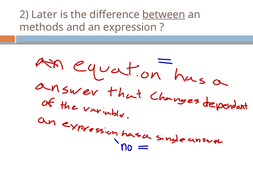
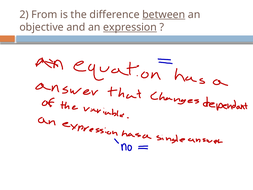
Later: Later -> From (44, 15)
methods: methods -> objective (42, 27)
expression underline: none -> present (130, 27)
